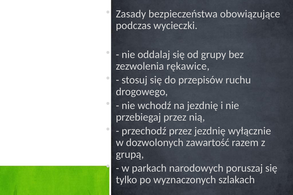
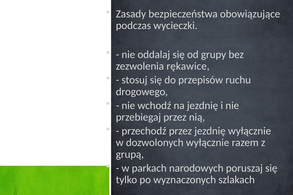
dozwolonych zawartość: zawartość -> wyłącznie (208, 143)
